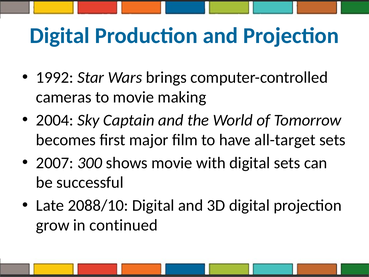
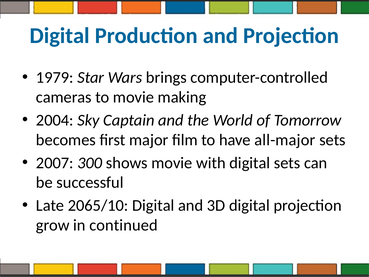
1992: 1992 -> 1979 (55, 77)
all-target: all-target -> all-major (285, 140)
2088/10: 2088/10 -> 2065/10 (98, 205)
